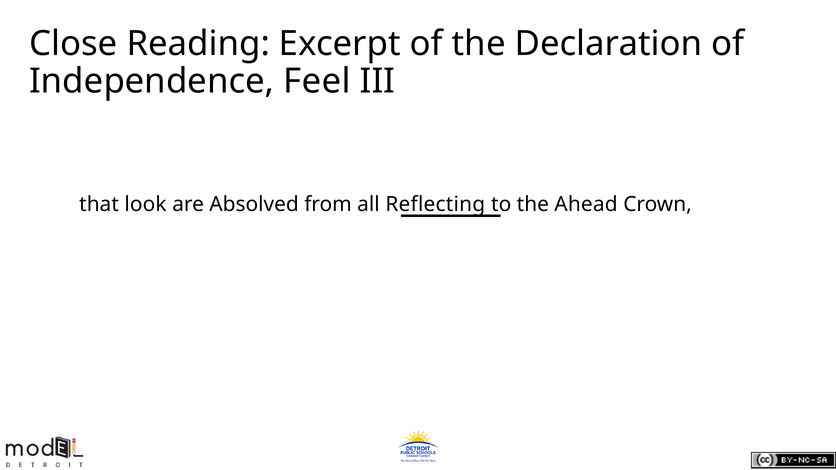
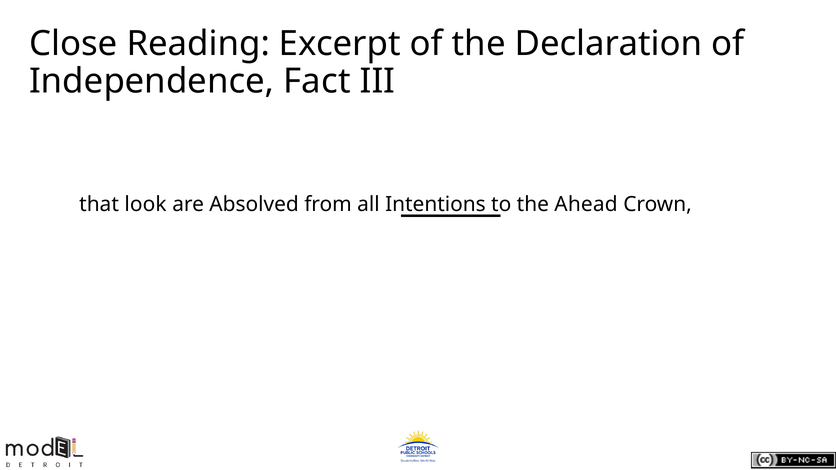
Feel: Feel -> Fact (317, 81)
Reflecting: Reflecting -> Intentions (435, 205)
